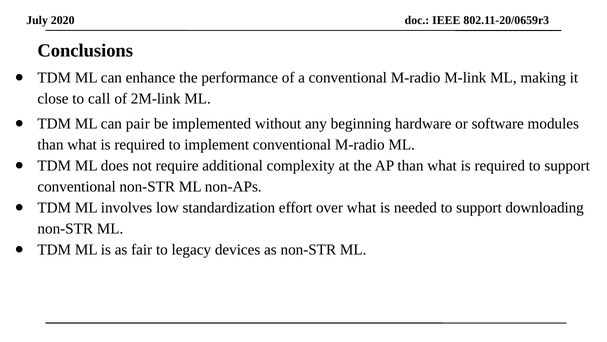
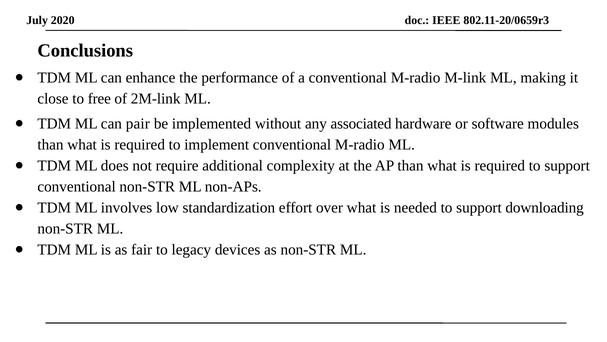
call: call -> free (99, 98)
beginning: beginning -> associated (361, 124)
